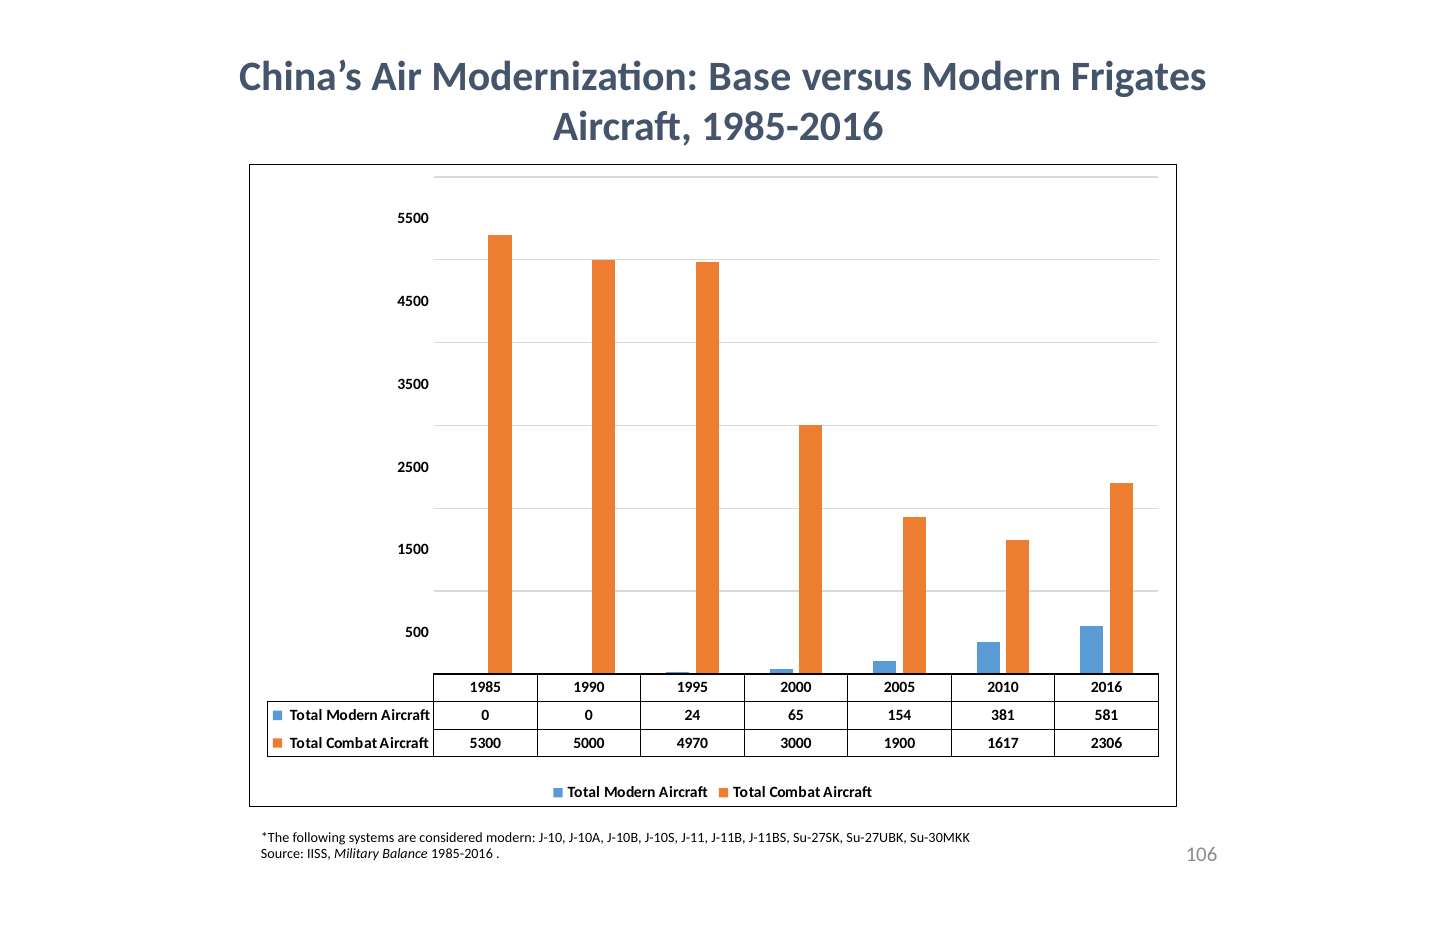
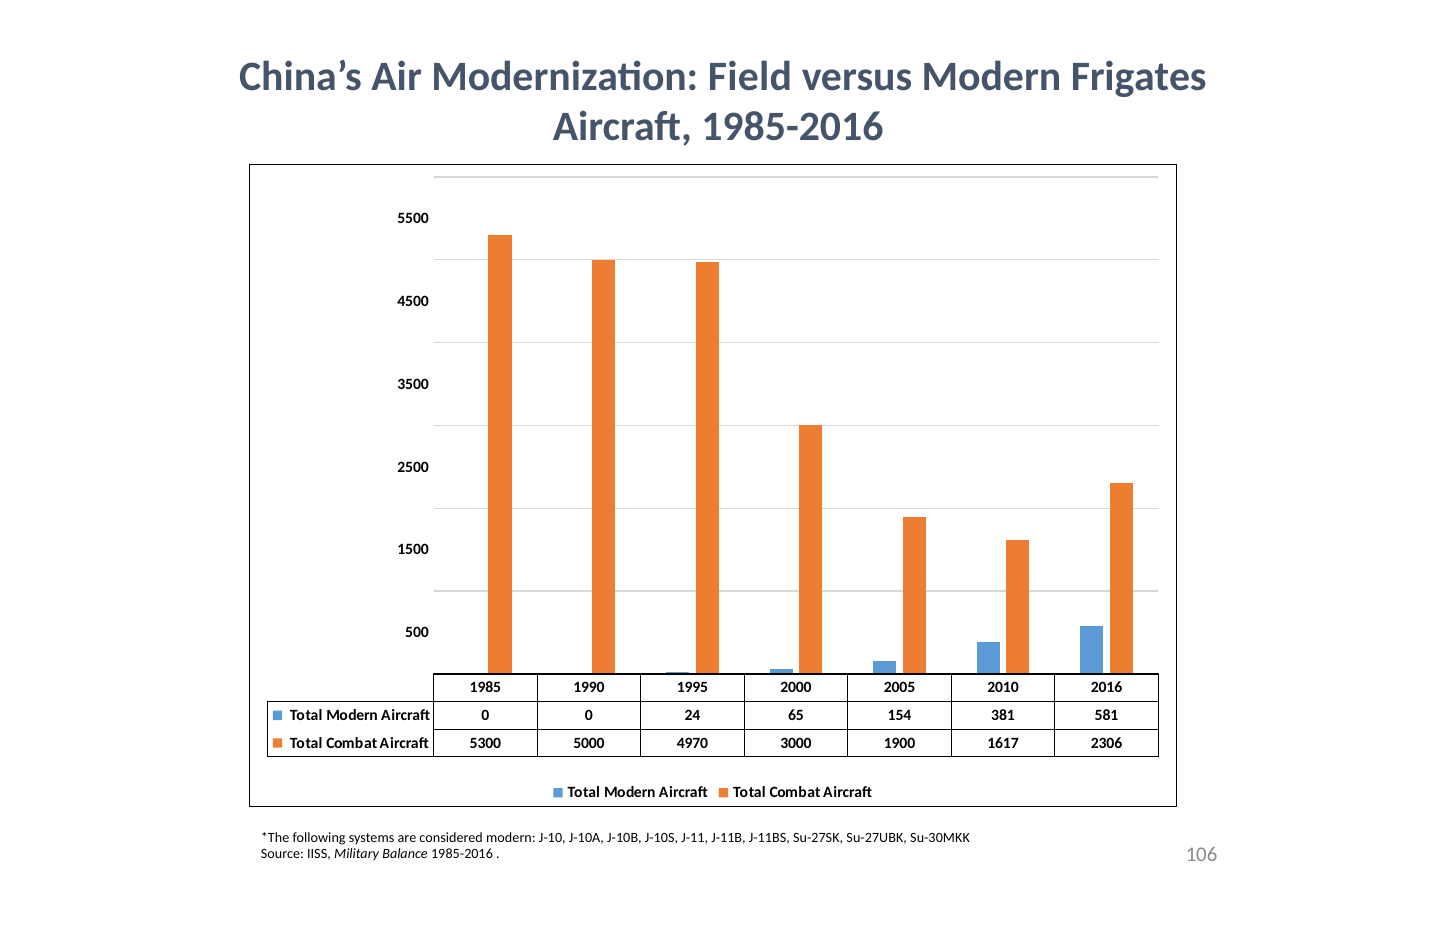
Base: Base -> Field (750, 77)
